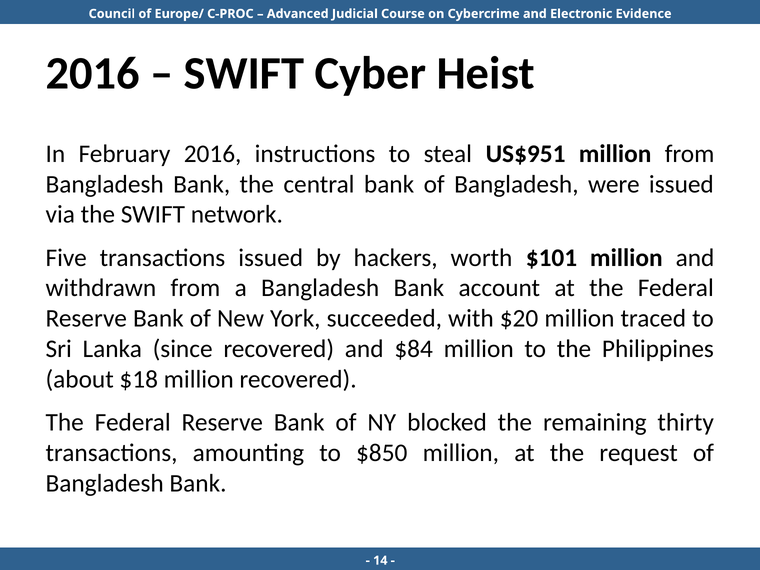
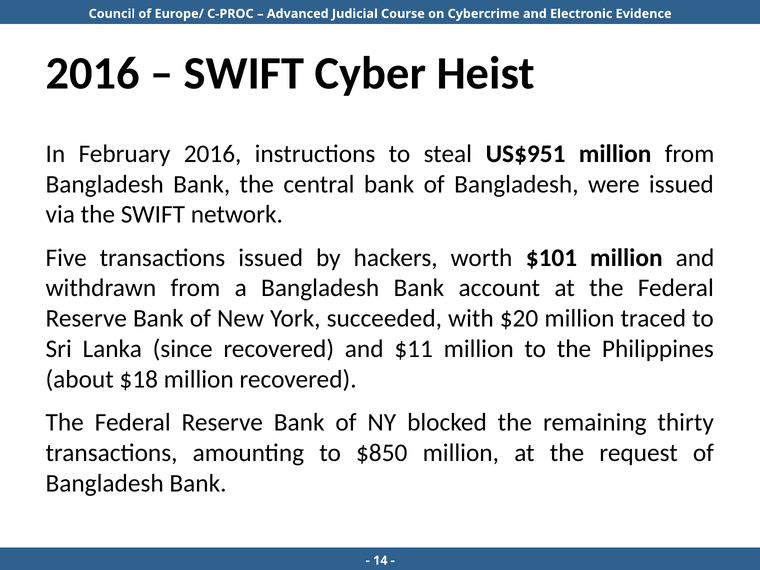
$84: $84 -> $11 (414, 349)
